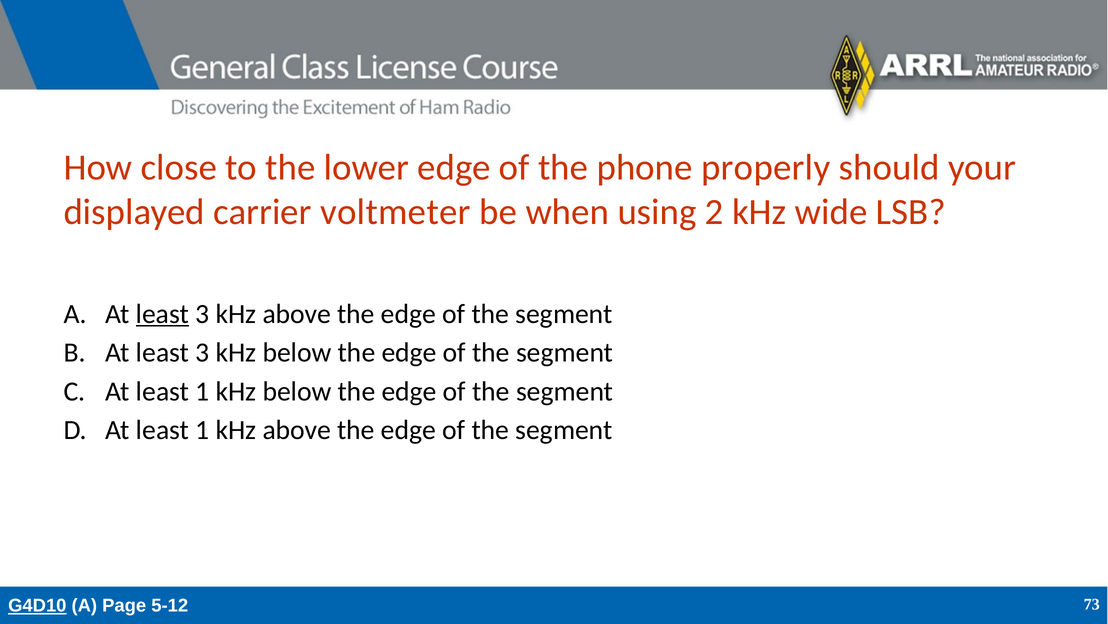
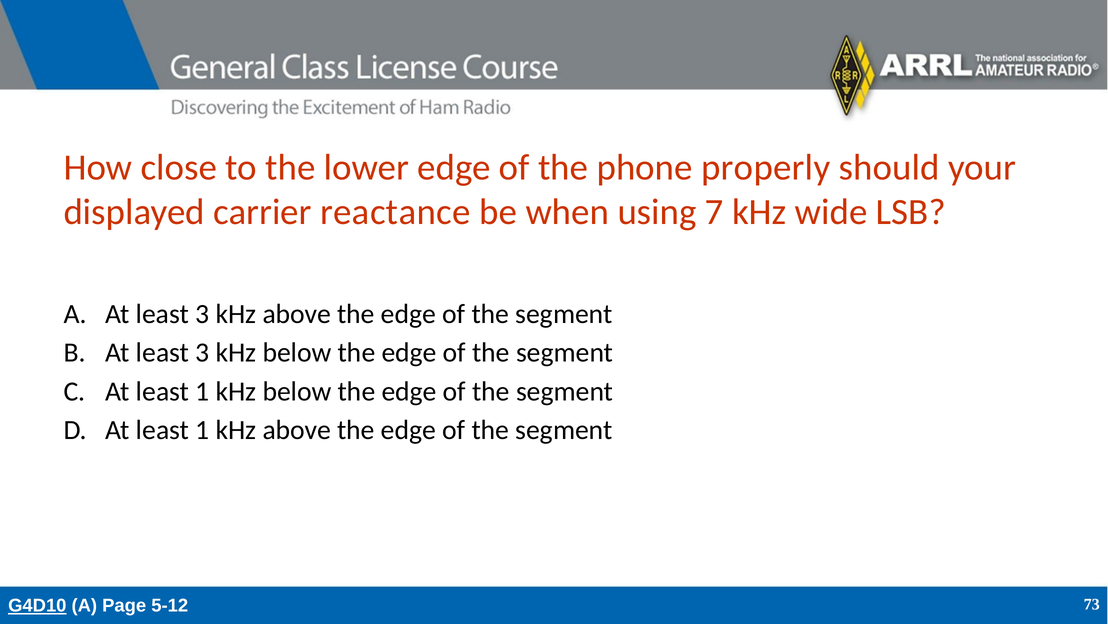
voltmeter: voltmeter -> reactance (395, 212)
2: 2 -> 7 (714, 212)
least underline: present -> none (163, 314)
